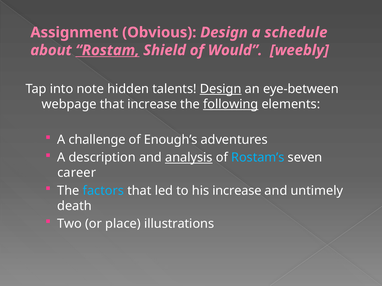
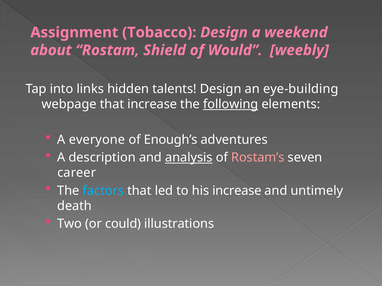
Obvious: Obvious -> Tobacco (159, 32)
schedule: schedule -> weekend (296, 32)
Rostam underline: present -> none (107, 50)
note: note -> links (90, 89)
Design underline: present -> none (221, 89)
eye-between: eye-between -> eye-building (301, 89)
challenge: challenge -> everyone (97, 140)
Rostam’s colour: light blue -> pink (258, 158)
place: place -> could (123, 224)
